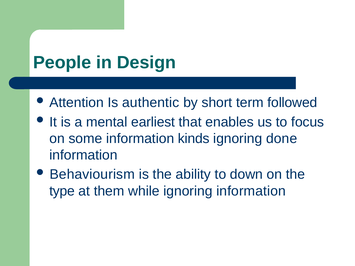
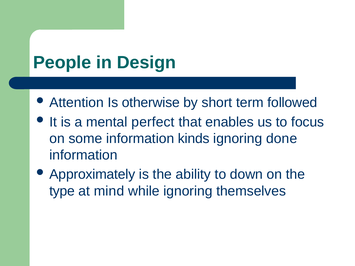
authentic: authentic -> otherwise (151, 103)
earliest: earliest -> perfect (153, 122)
Behaviourism: Behaviourism -> Approximately (92, 175)
them: them -> mind (109, 191)
ignoring information: information -> themselves (251, 191)
